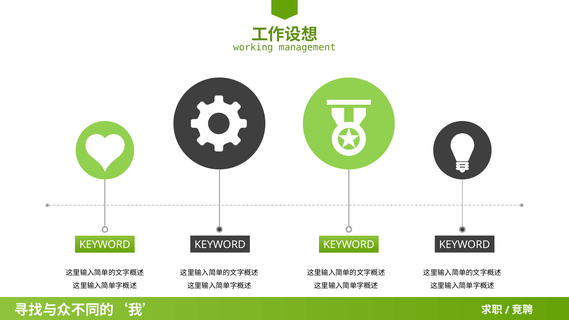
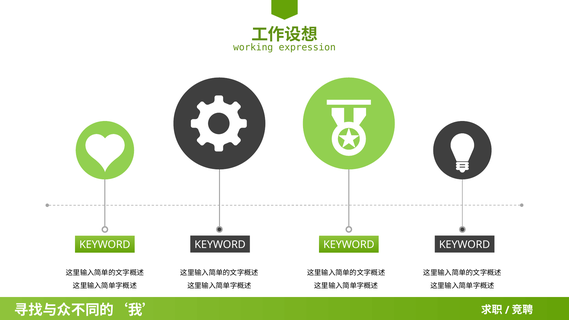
management: management -> expression (307, 47)
